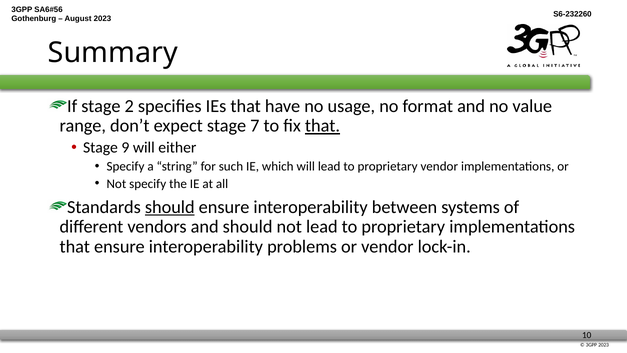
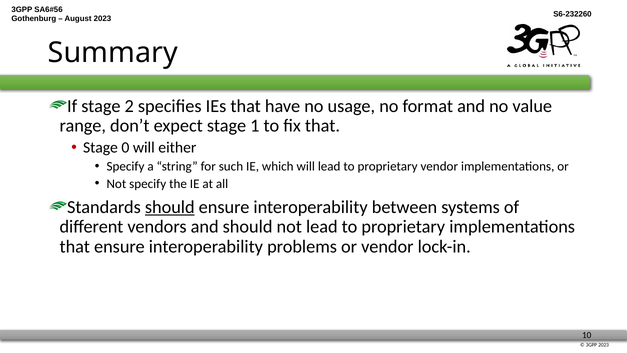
7: 7 -> 1 (255, 126)
that underline: present -> none (323, 126)
9: 9 -> 0 (125, 147)
